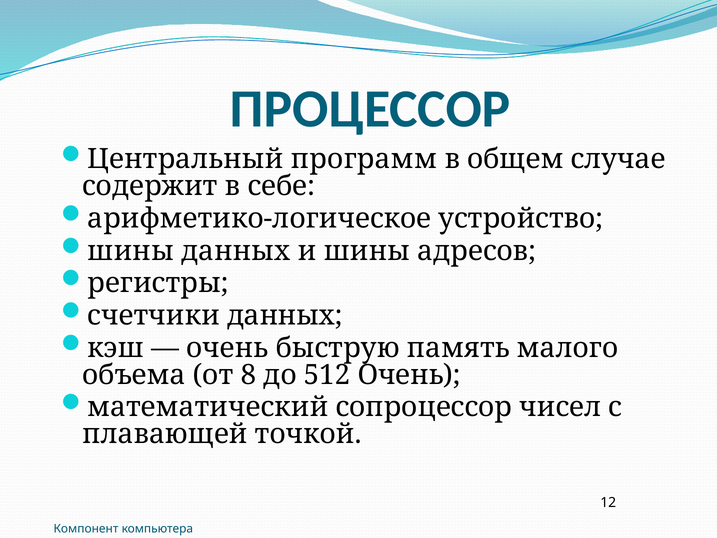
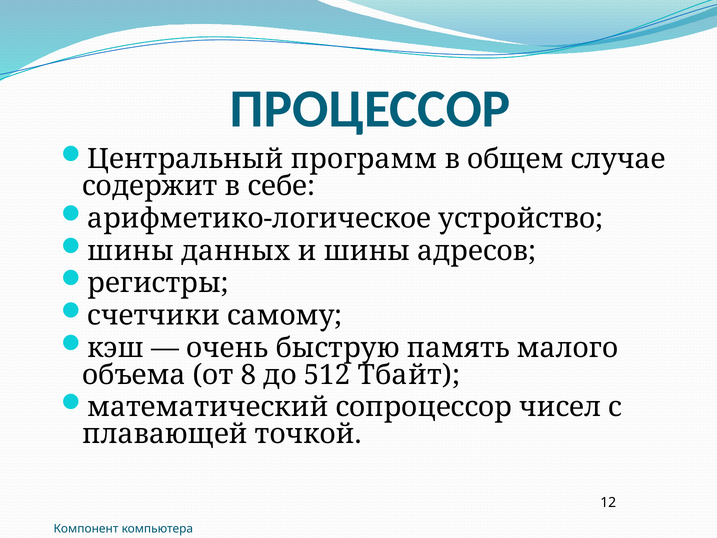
счетчики данных: данных -> самому (285, 316)
512 Очень: Очень -> Тбайт (409, 375)
